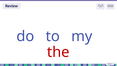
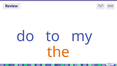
the colour: red -> orange (58, 52)
